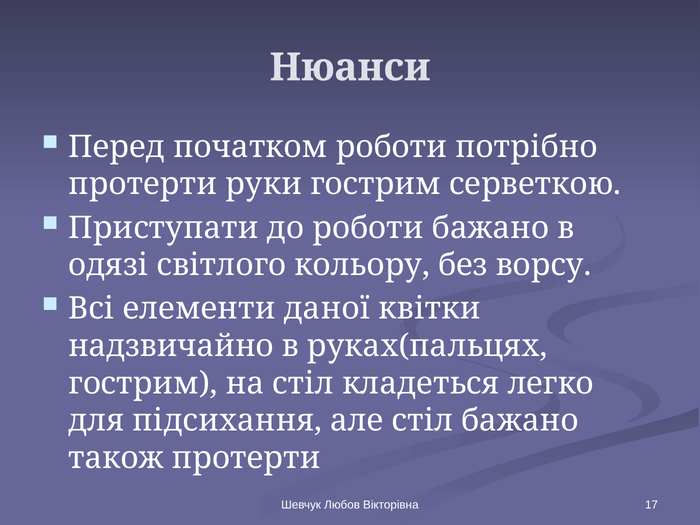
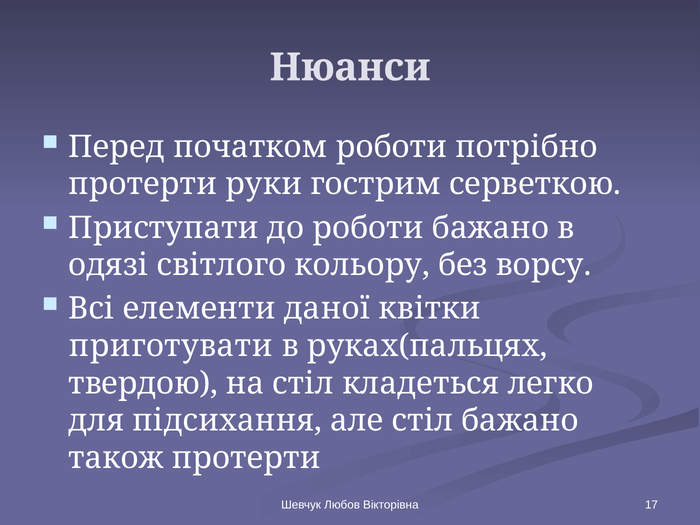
надзвичайно: надзвичайно -> приготувати (171, 346)
гострим: гострим -> твердою (143, 383)
